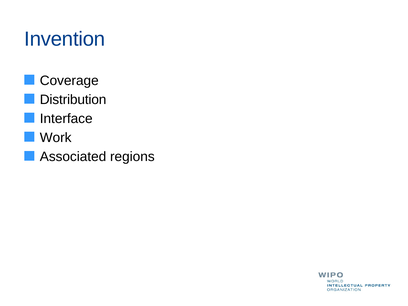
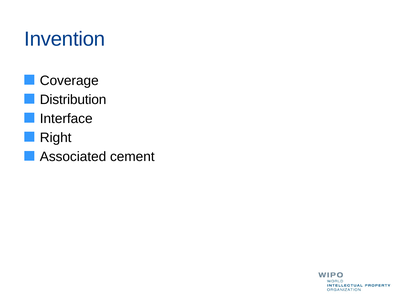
Work: Work -> Right (56, 138)
regions: regions -> cement (132, 157)
